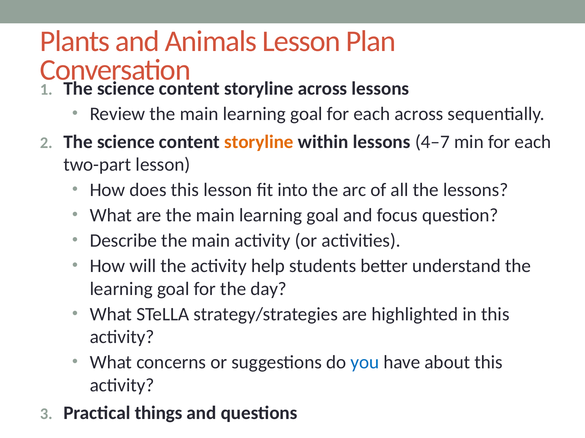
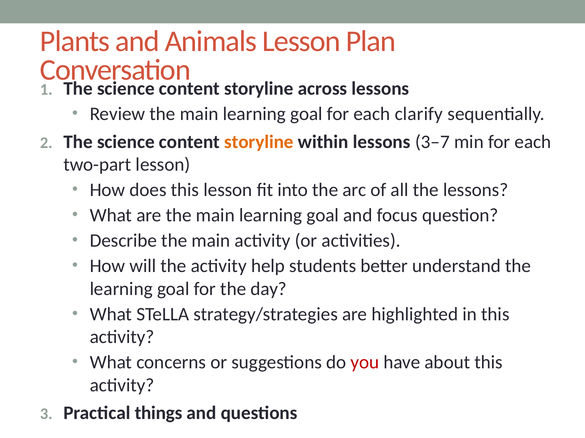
each across: across -> clarify (419, 114)
4–7: 4–7 -> 3–7 (432, 142)
you colour: blue -> red (365, 363)
